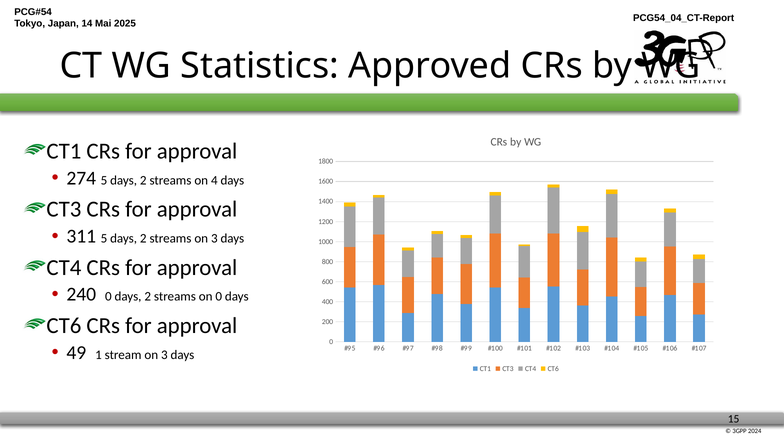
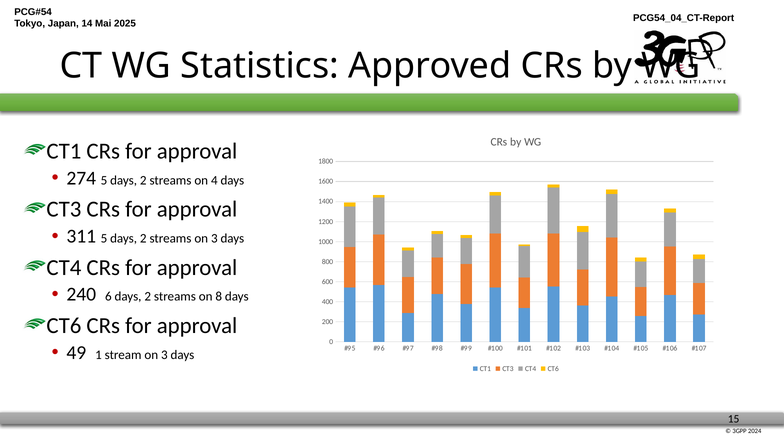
240 0: 0 -> 6 (108, 297)
on 0: 0 -> 8 (219, 297)
